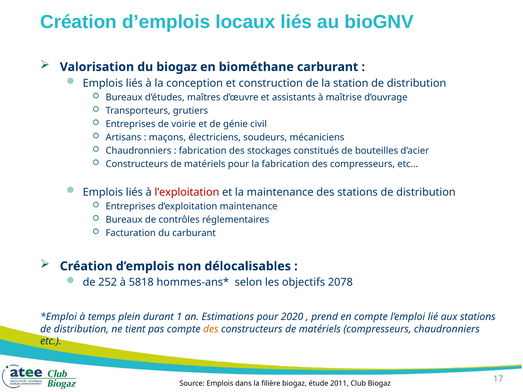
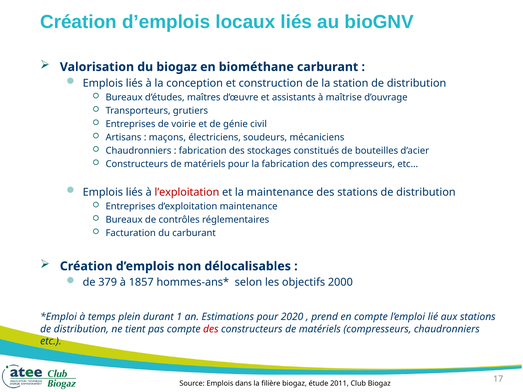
252: 252 -> 379 (108, 283)
5818: 5818 -> 1857 (141, 283)
2078: 2078 -> 2000 (340, 283)
des colour: orange -> red (211, 329)
